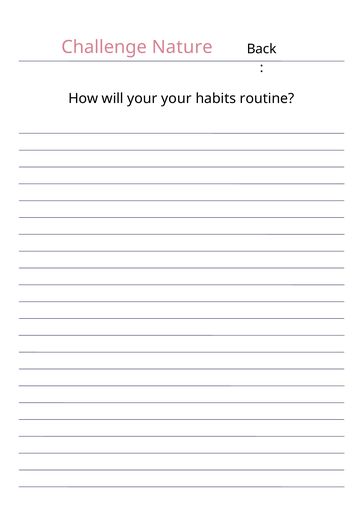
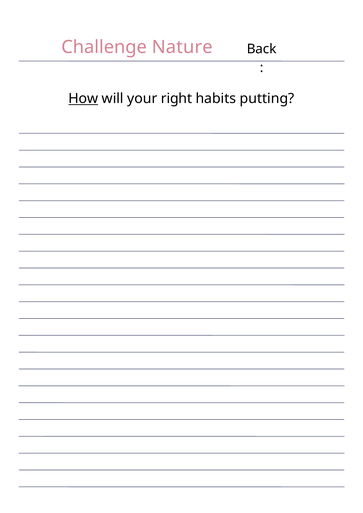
How underline: none -> present (83, 99)
your your: your -> right (176, 99)
routine: routine -> putting (267, 99)
